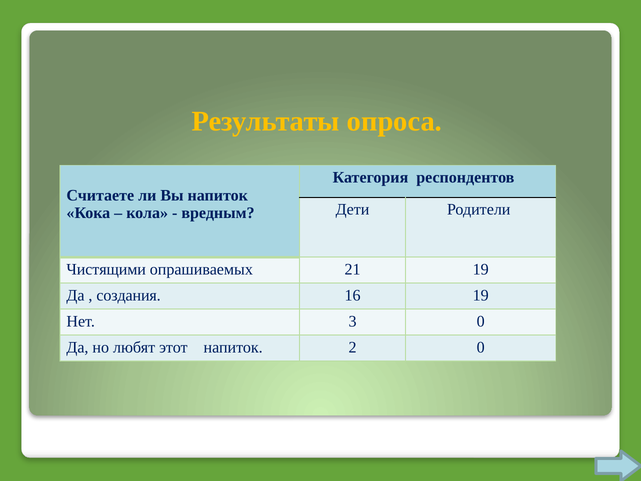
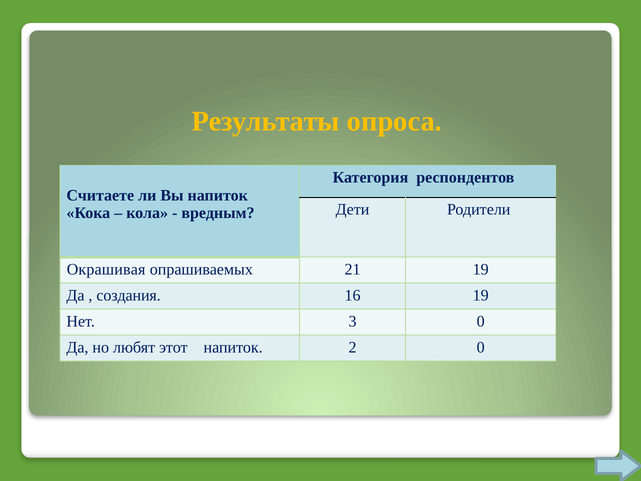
Чистящими: Чистящими -> Окрашивая (106, 269)
